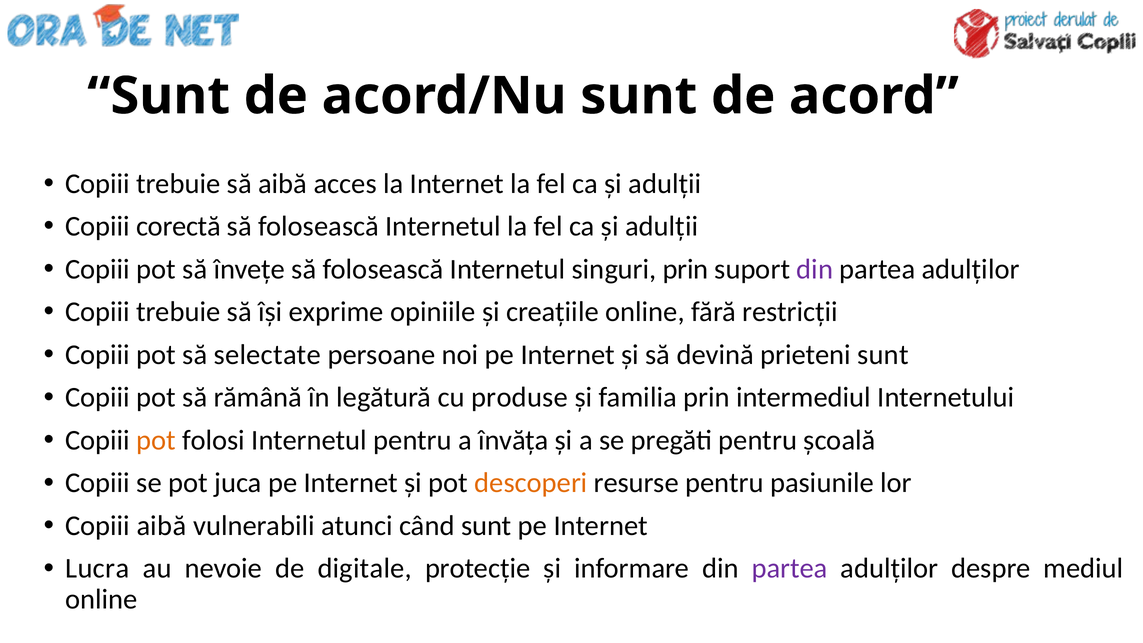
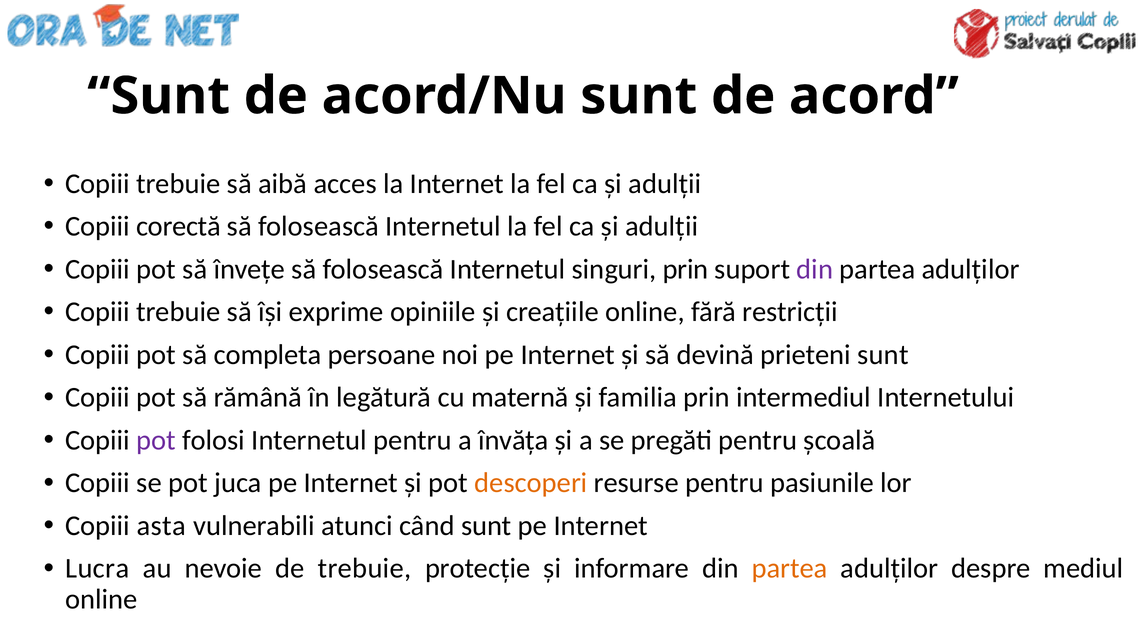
selectate: selectate -> completa (268, 355)
produse: produse -> maternă (520, 397)
pot colour: orange -> purple (156, 440)
Copiii aibă: aibă -> asta (161, 526)
de digitale: digitale -> trebuie (365, 568)
partea colour: purple -> orange (789, 568)
